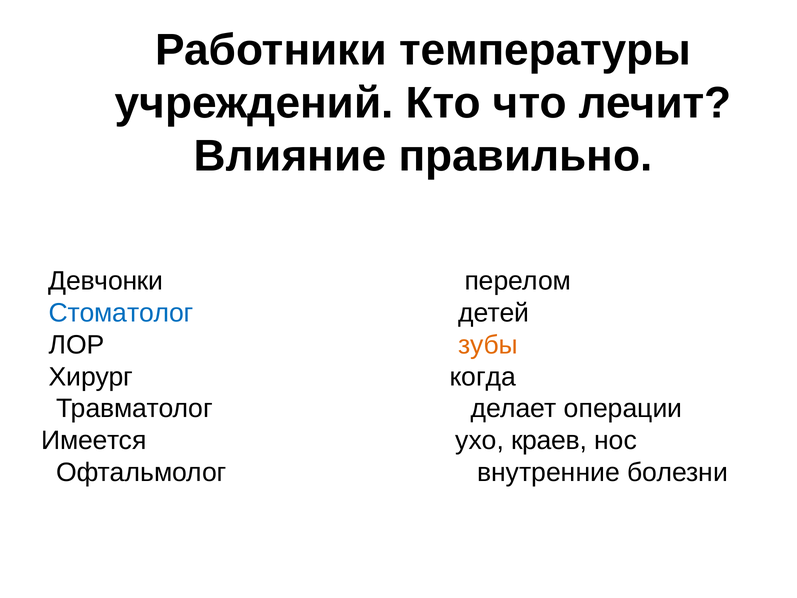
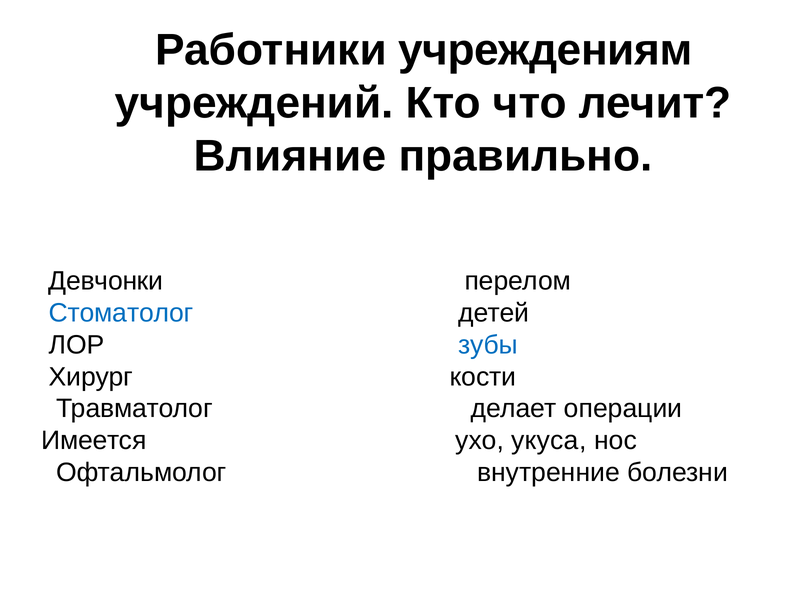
температуры: температуры -> учреждениям (545, 50)
зубы colour: orange -> blue (488, 345)
когда: когда -> кости (483, 377)
краев: краев -> укуса (549, 440)
